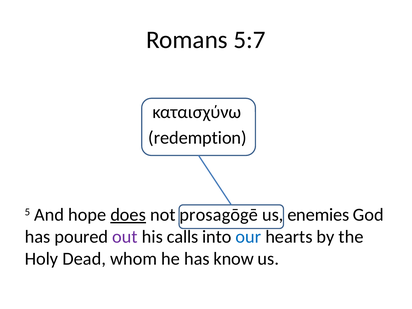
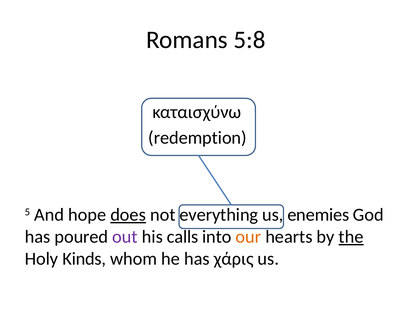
5:7: 5:7 -> 5:8 (250, 40)
prosagōgē: prosagōgē -> everything (219, 215)
our colour: blue -> orange (248, 237)
the underline: none -> present (351, 237)
Dead: Dead -> Kinds (84, 259)
know: know -> χάρις (234, 259)
